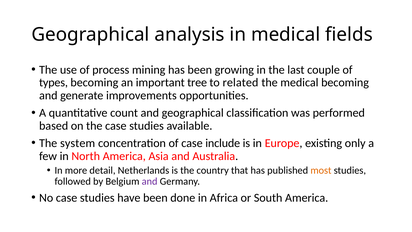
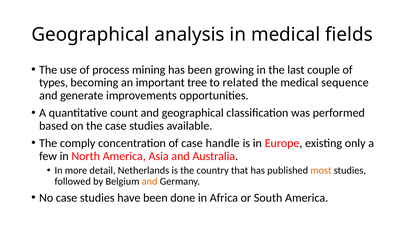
medical becoming: becoming -> sequence (345, 83)
system: system -> comply (78, 143)
include: include -> handle (223, 143)
and colour: purple -> orange (150, 181)
